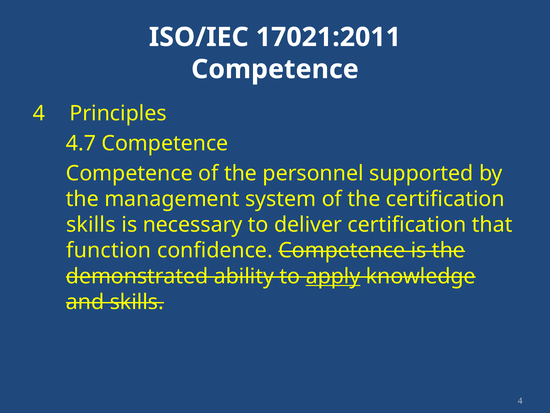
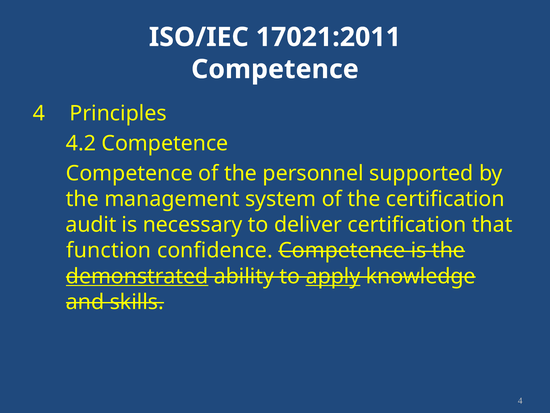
4.7: 4.7 -> 4.2 (81, 143)
skills: skills -> audit (91, 225)
demonstrated underline: none -> present (137, 276)
